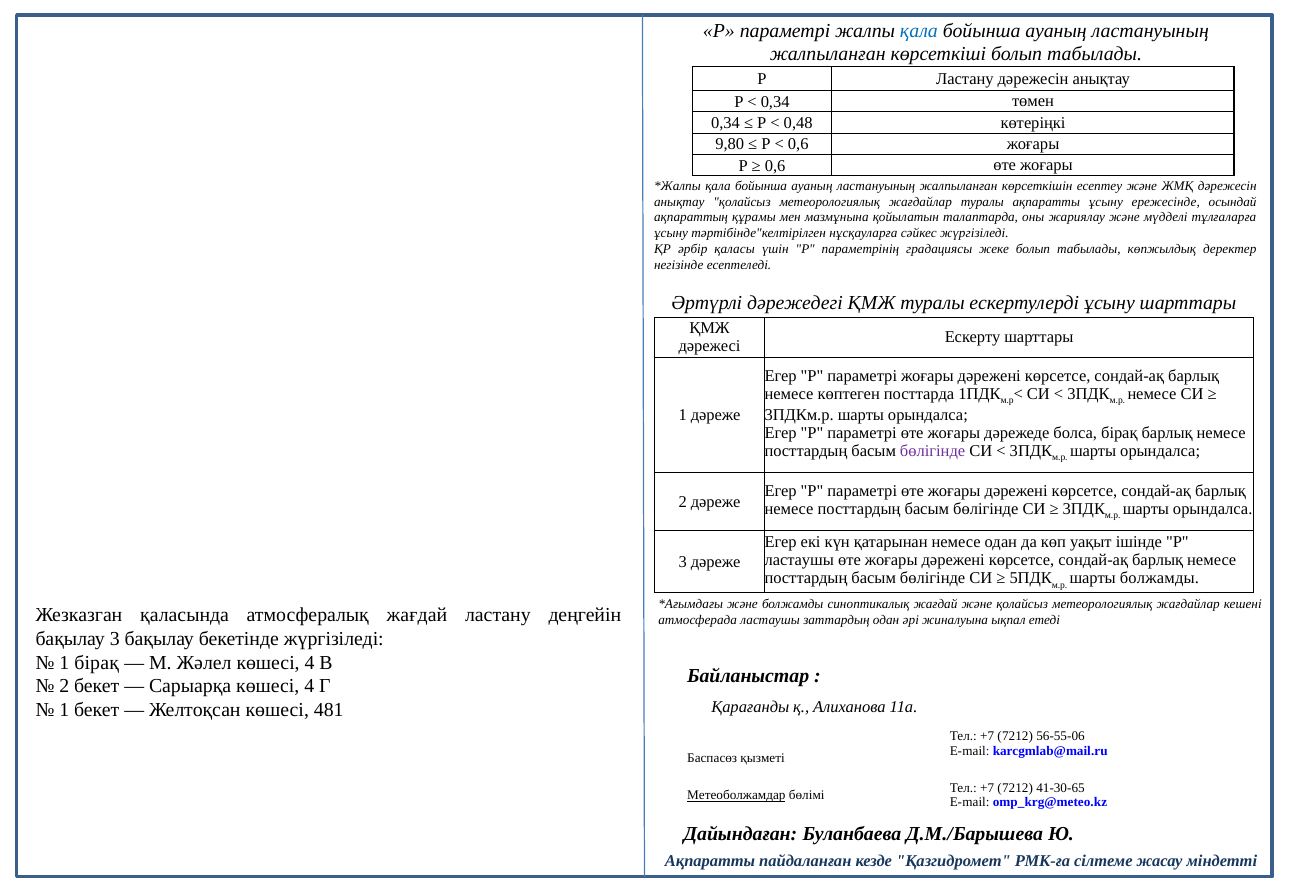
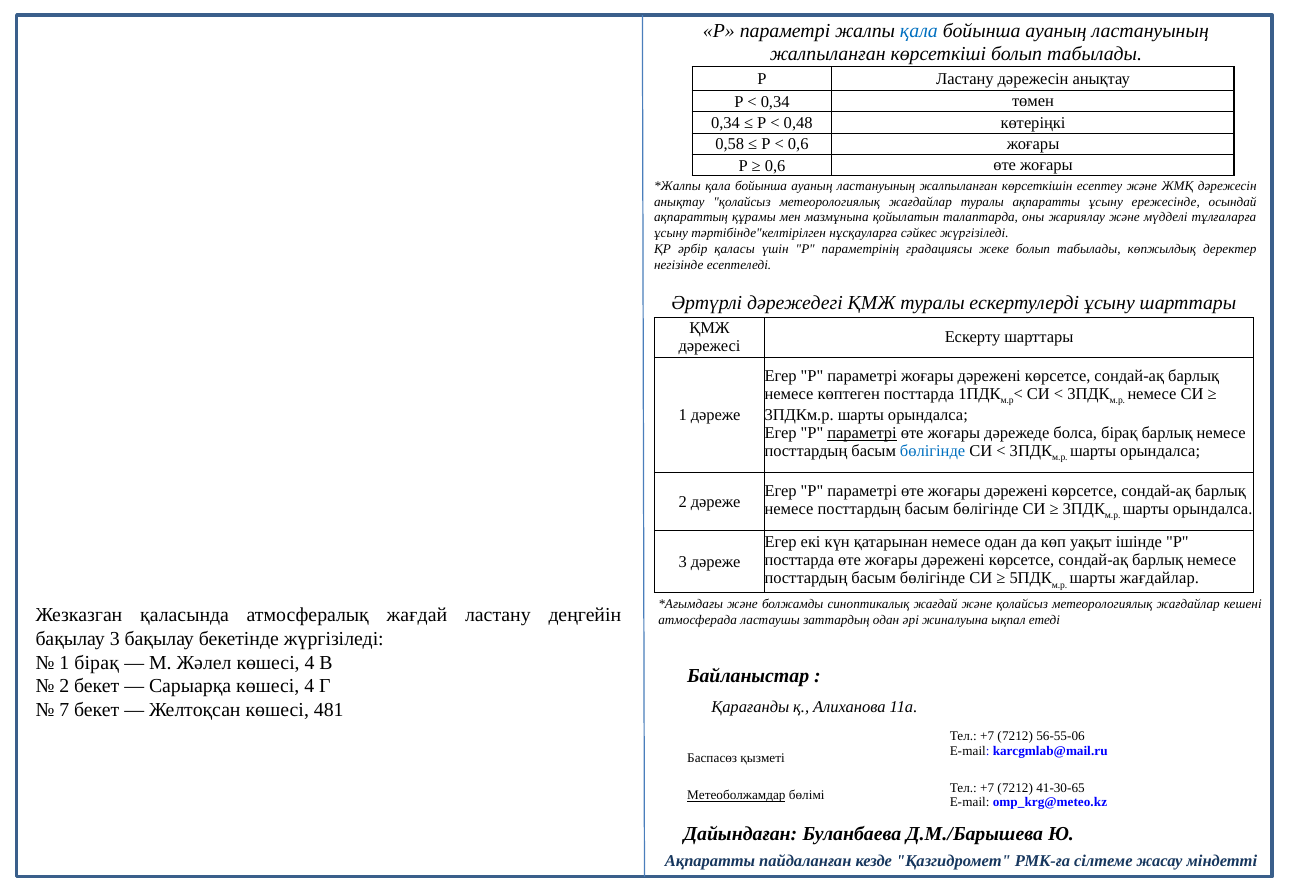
9,80: 9,80 -> 0,58 (730, 145)
параметрі underline: none -> present (862, 433)
бөлігінде colour: purple -> blue (933, 452)
ластаушы: ластаушы -> посттарда (799, 561)
шарты болжамды: болжамды -> жағдайлар (1159, 579)
1: 1 -> 7 (64, 710)
